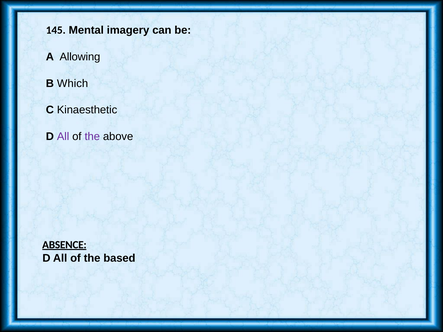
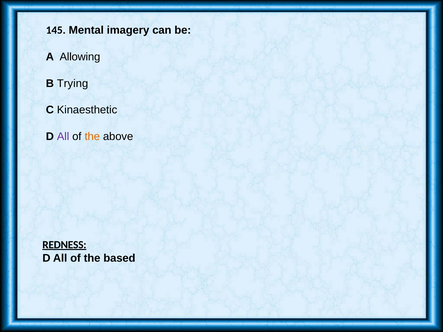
Which: Which -> Trying (73, 84)
the colour: purple -> orange (92, 137)
ABSENCE: ABSENCE -> REDNESS (64, 245)
